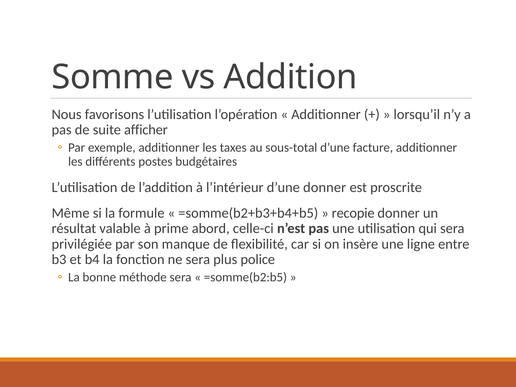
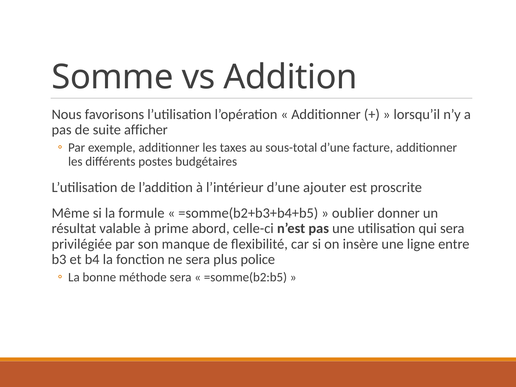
d’une donner: donner -> ajouter (325, 188)
recopie: recopie -> oublier (353, 213)
